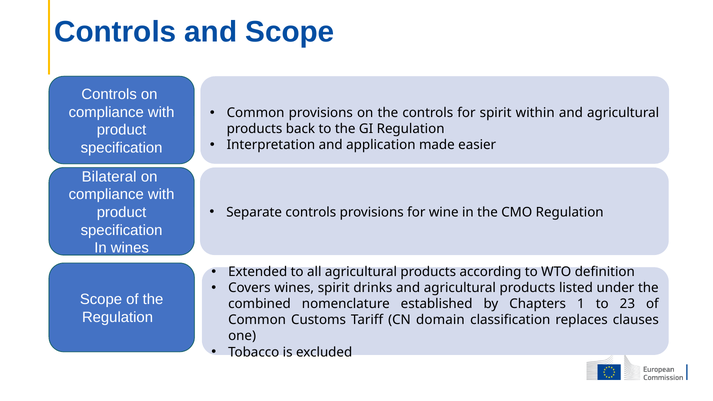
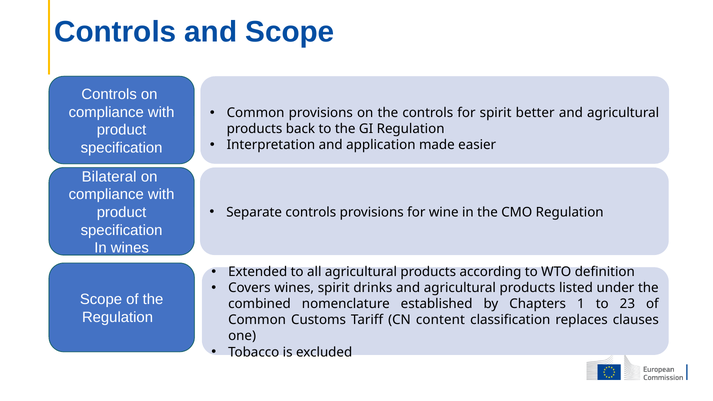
within: within -> better (535, 113)
domain: domain -> content (440, 320)
